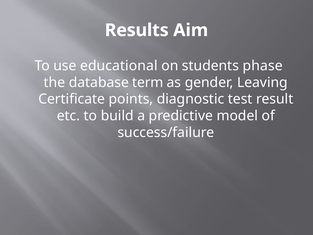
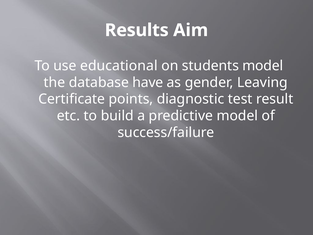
students phase: phase -> model (263, 66)
term: term -> have (148, 82)
